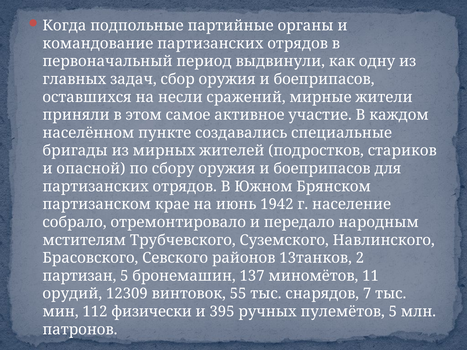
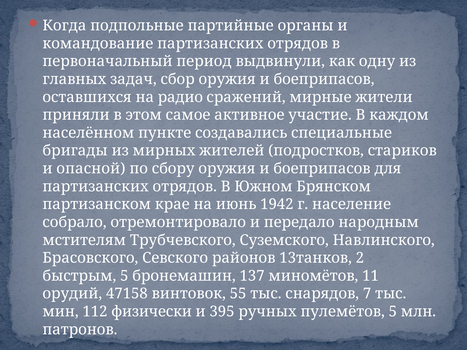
несли: несли -> радио (180, 97)
партизан: партизан -> быстрым (79, 276)
12309: 12309 -> 47158 (127, 294)
